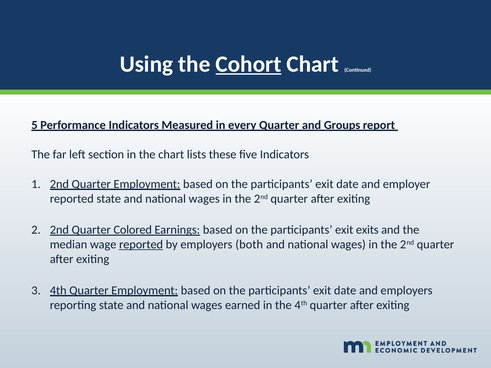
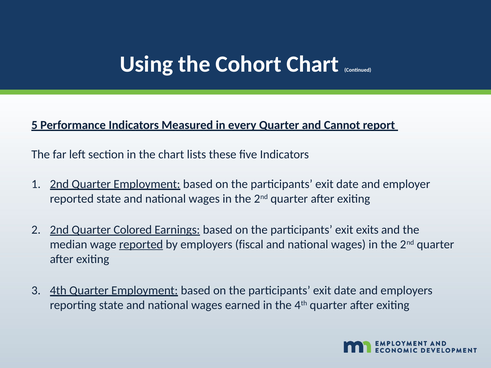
Cohort underline: present -> none (248, 64)
Groups: Groups -> Cannot (342, 125)
both: both -> fiscal (249, 245)
